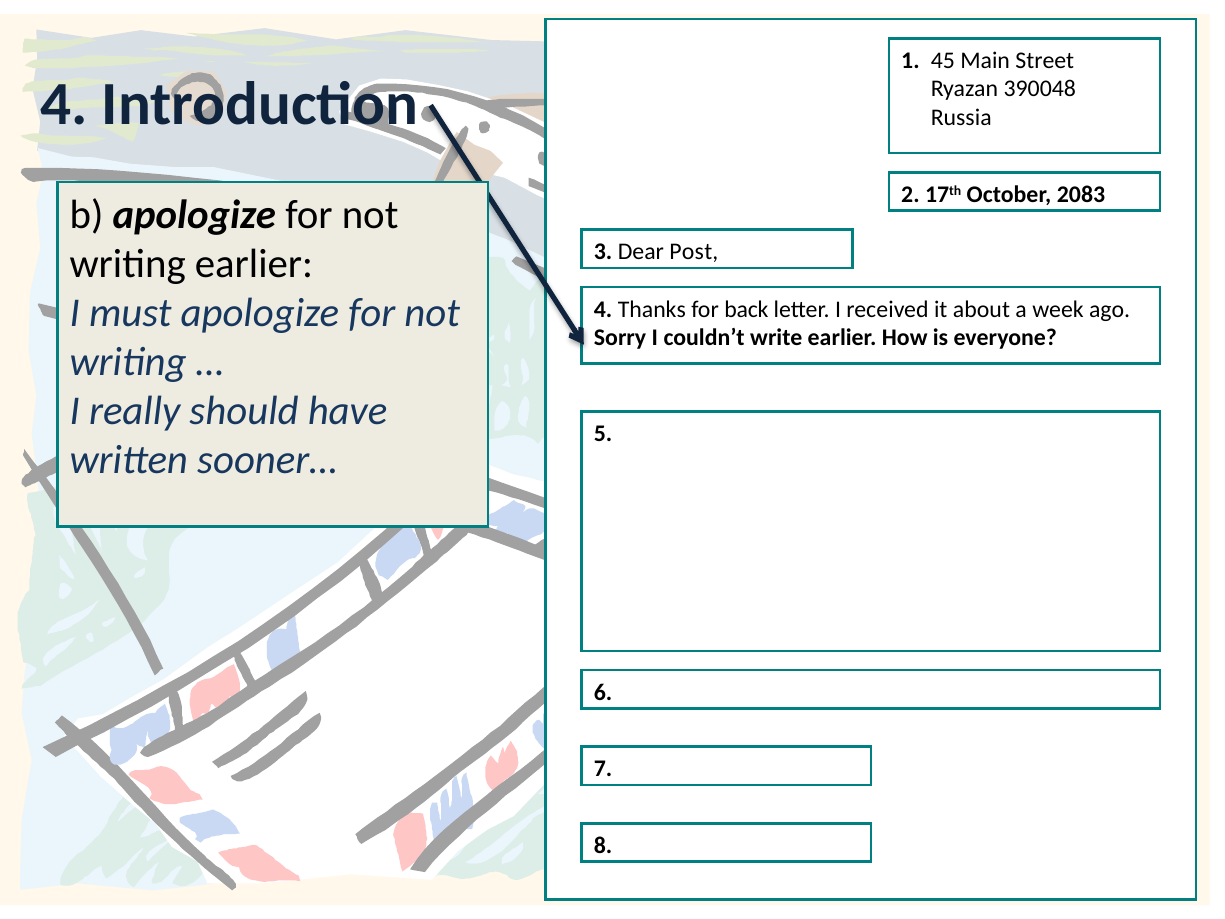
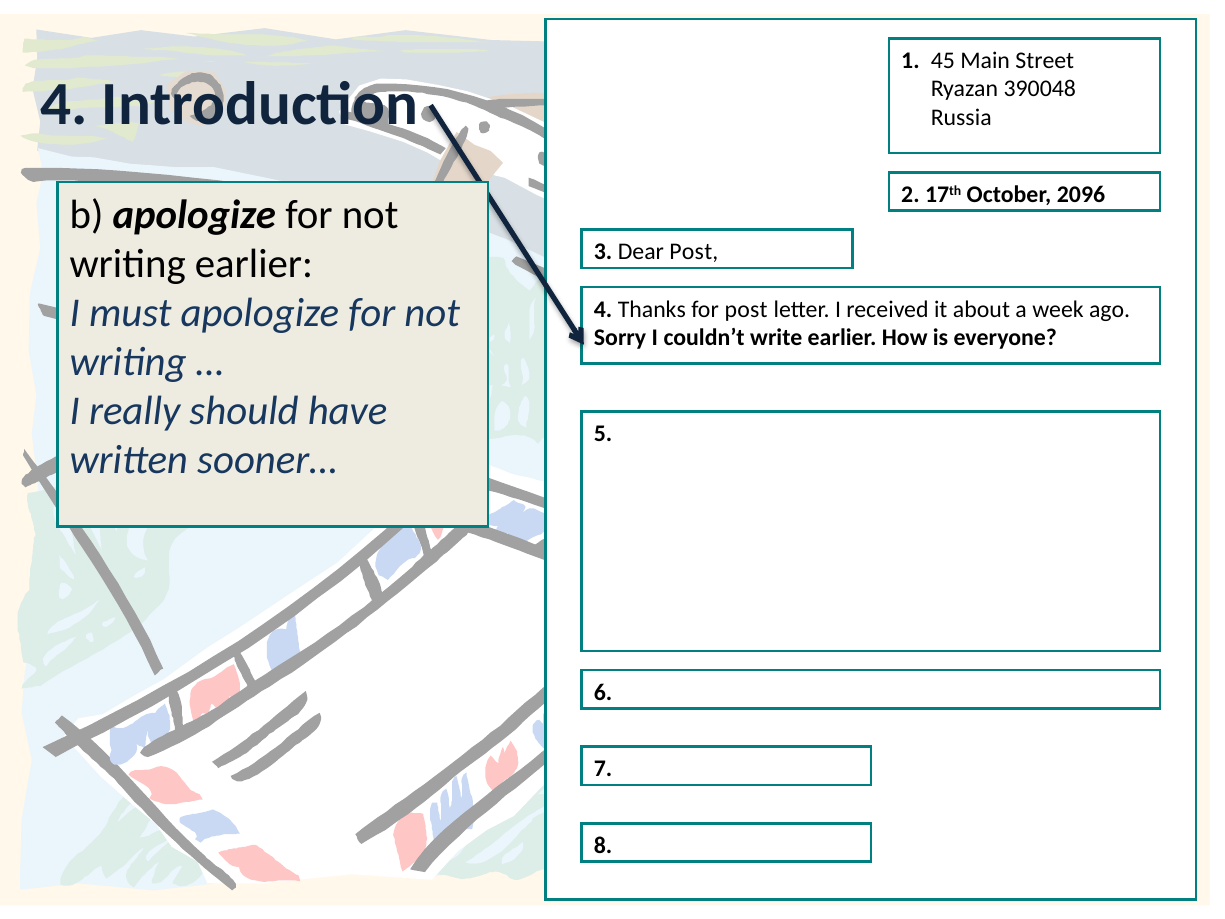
2083: 2083 -> 2096 (1081, 194)
for back: back -> post (746, 309)
